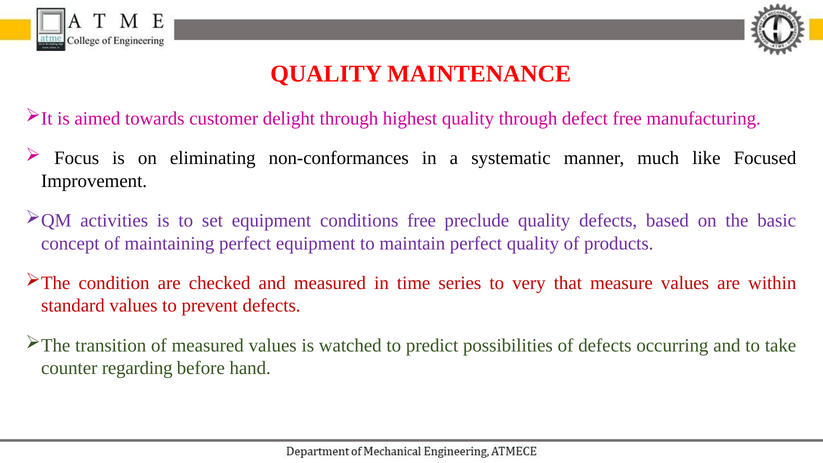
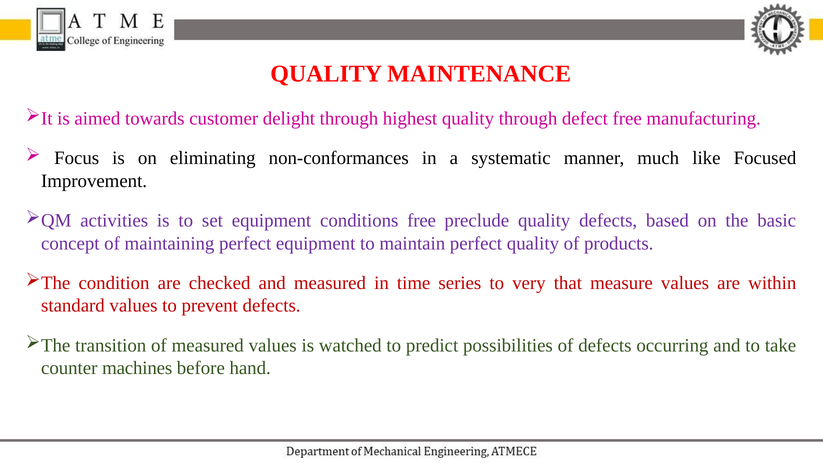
regarding: regarding -> machines (137, 368)
